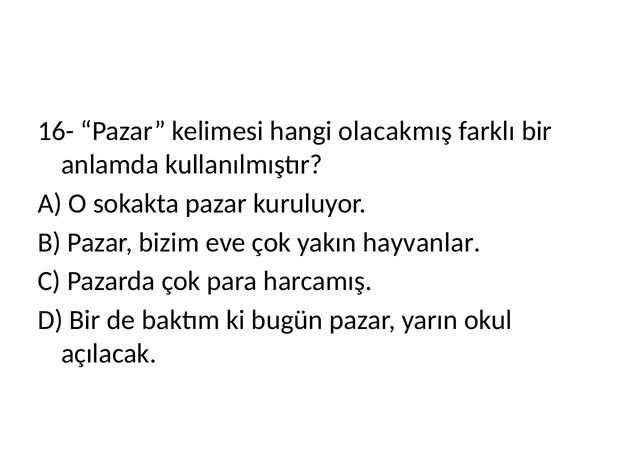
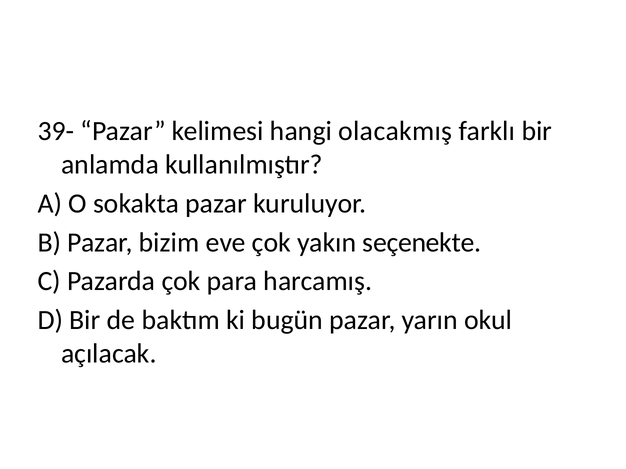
16-: 16- -> 39- (56, 131)
hayvanlar: hayvanlar -> seçenekte (422, 243)
